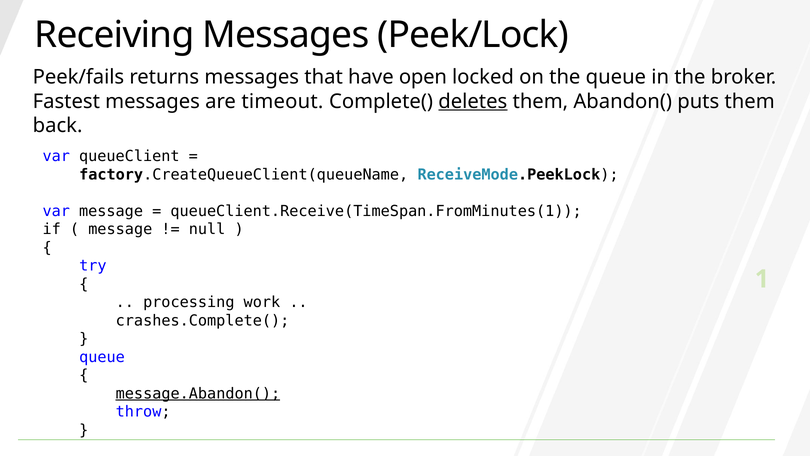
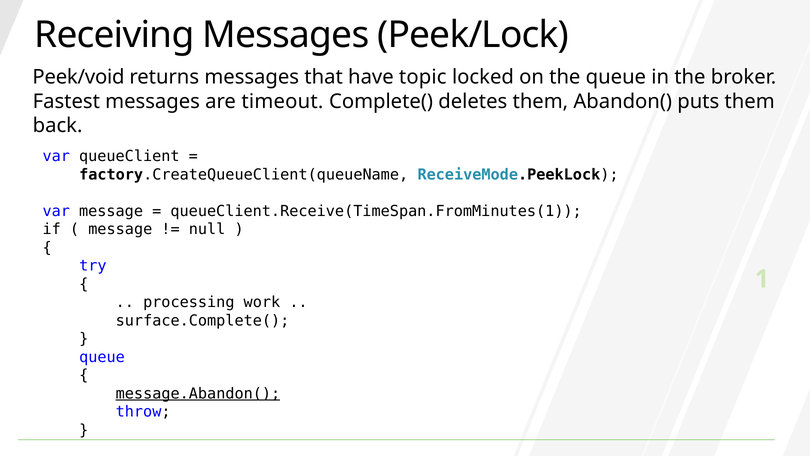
Peek/fails: Peek/fails -> Peek/void (79, 77)
open: open -> topic (423, 77)
deletes underline: present -> none (473, 101)
crashes.Complete(: crashes.Complete( -> surface.Complete( (203, 320)
